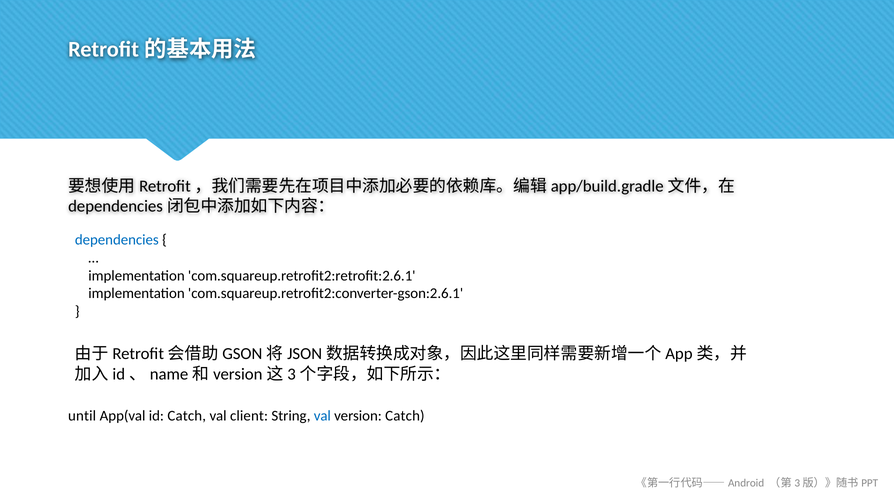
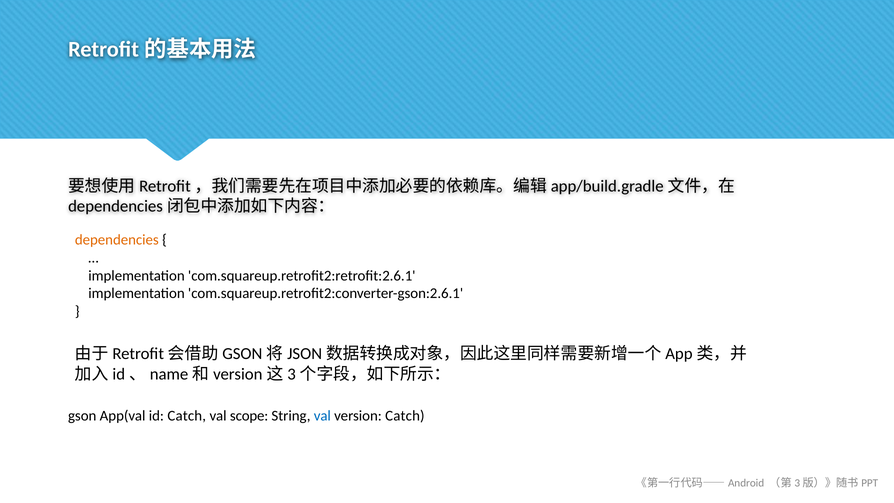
dependencies colour: blue -> orange (117, 240)
until: until -> gson (82, 416)
client: client -> scope (249, 416)
